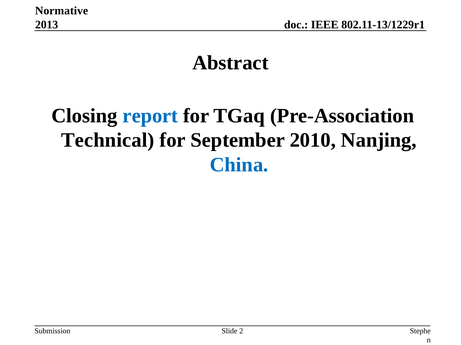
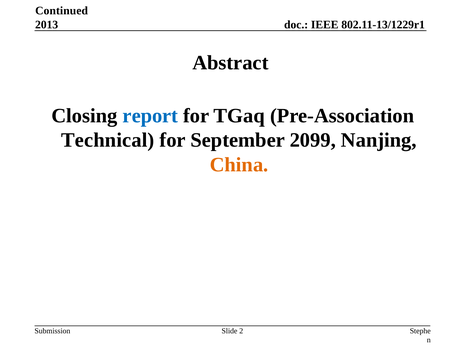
Normative: Normative -> Continued (62, 11)
2010: 2010 -> 2099 (313, 141)
China colour: blue -> orange (239, 165)
